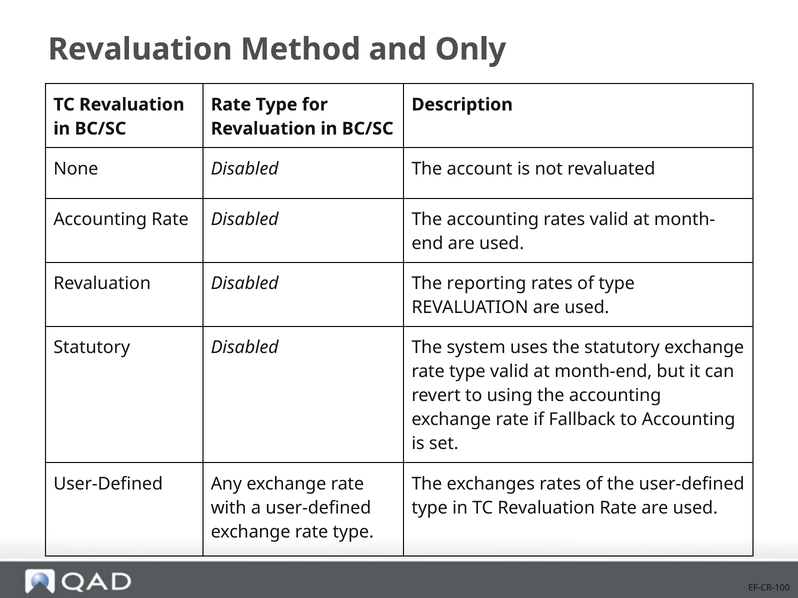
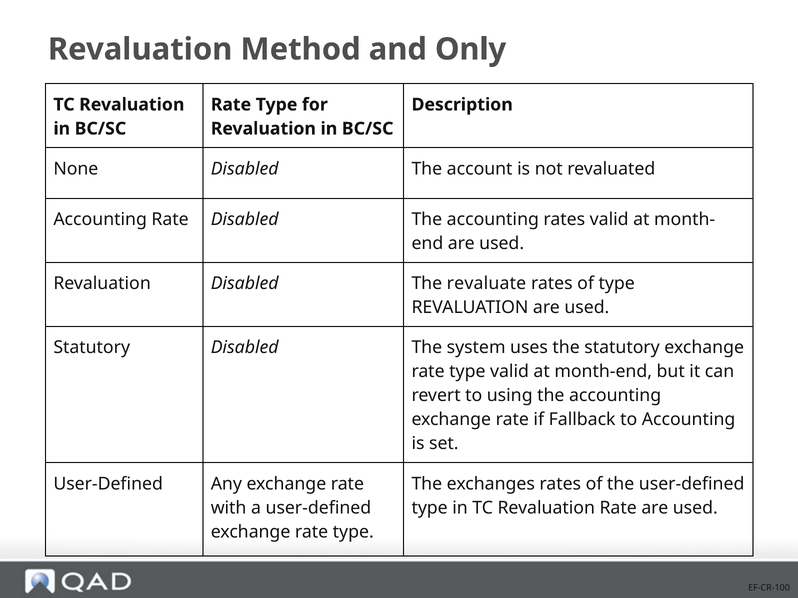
reporting: reporting -> revaluate (486, 284)
